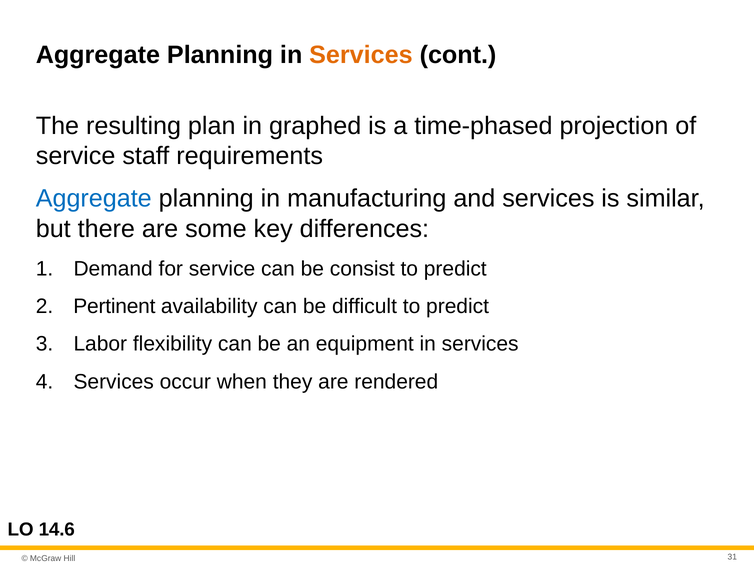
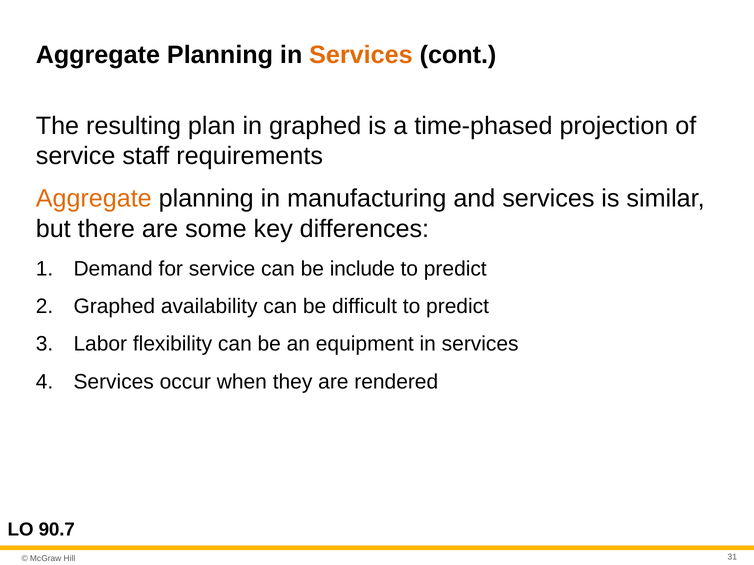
Aggregate colour: blue -> orange (94, 199)
consist: consist -> include (362, 269)
Pertinent: Pertinent -> Graphed (114, 307)
14.6: 14.6 -> 90.7 (57, 530)
